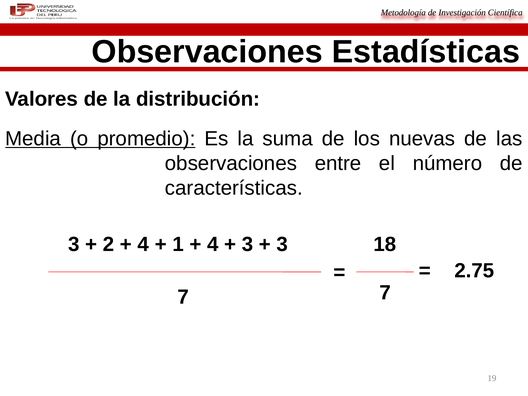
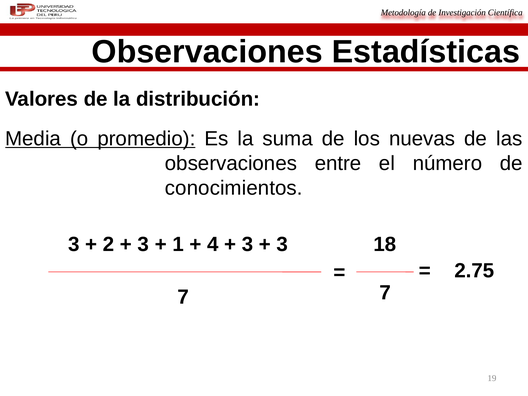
características: características -> conocimientos (234, 188)
4: 4 -> 3 (143, 244)
